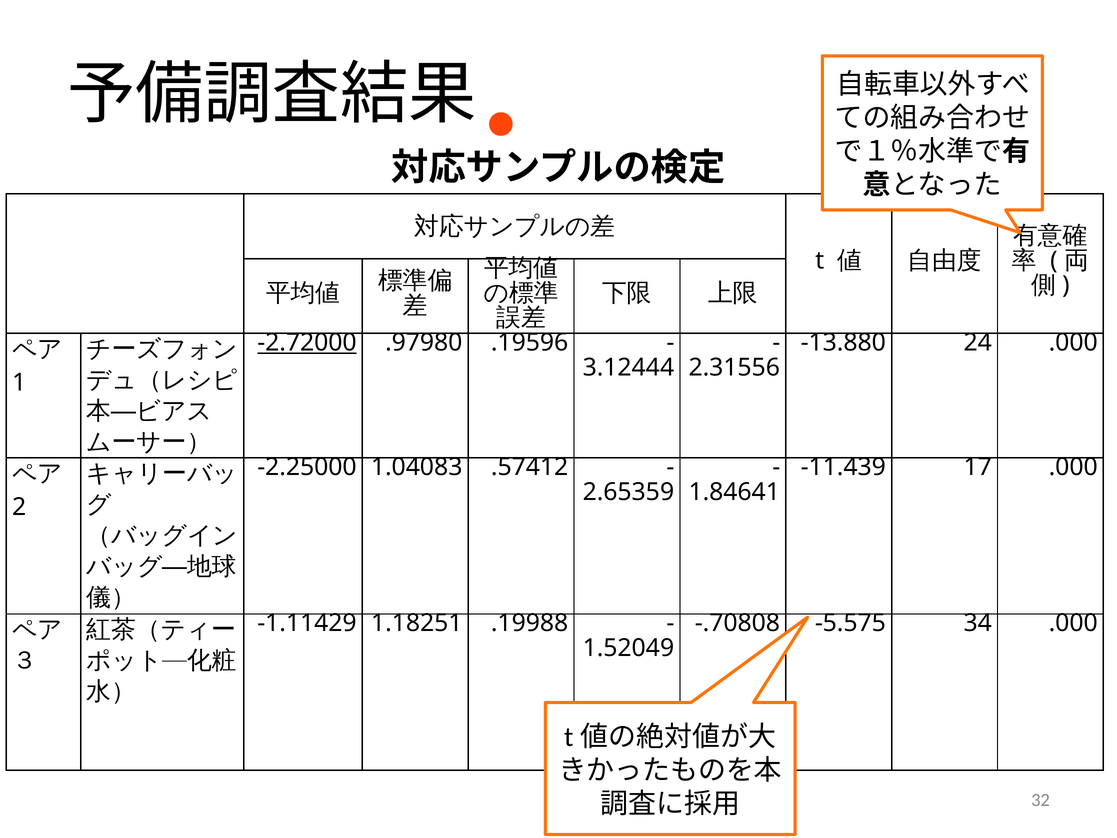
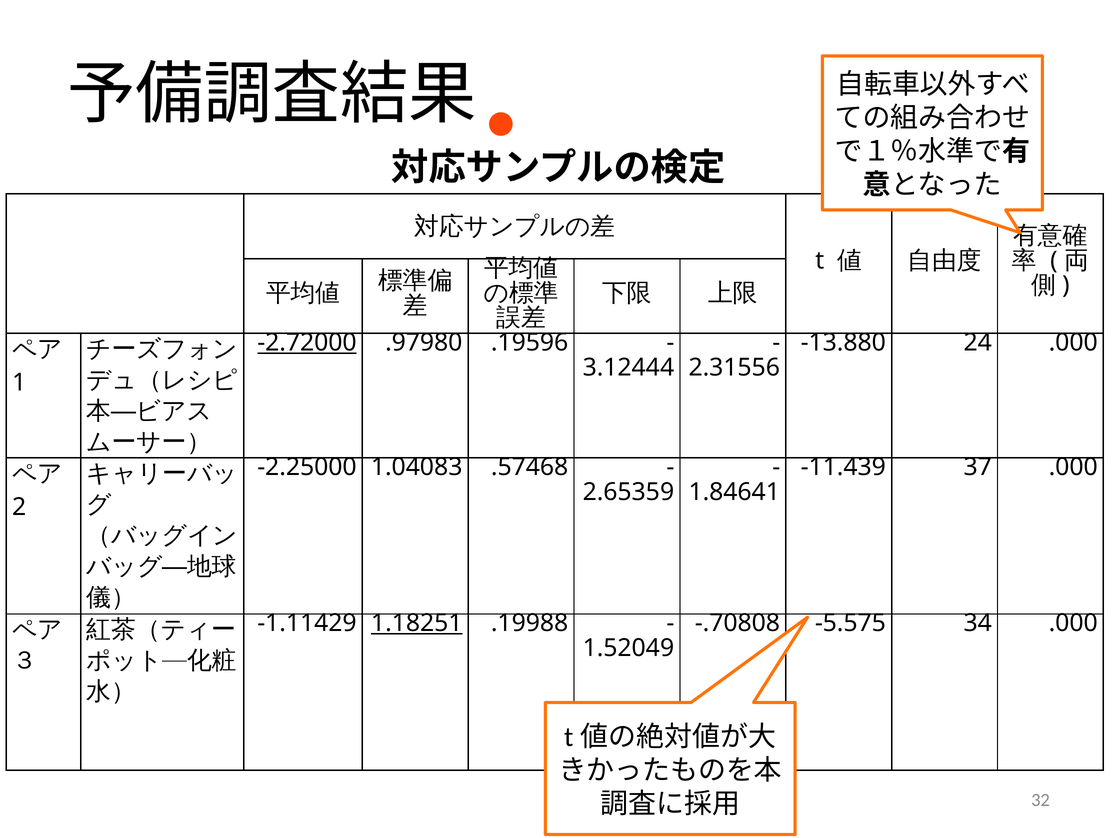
.57412: .57412 -> .57468 (530, 467)
17: 17 -> 37 (978, 467)
1.18251 underline: none -> present (417, 623)
